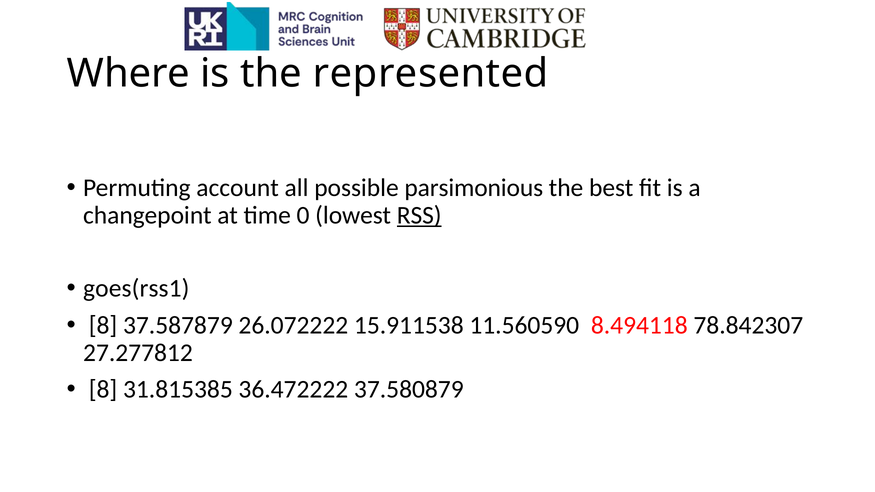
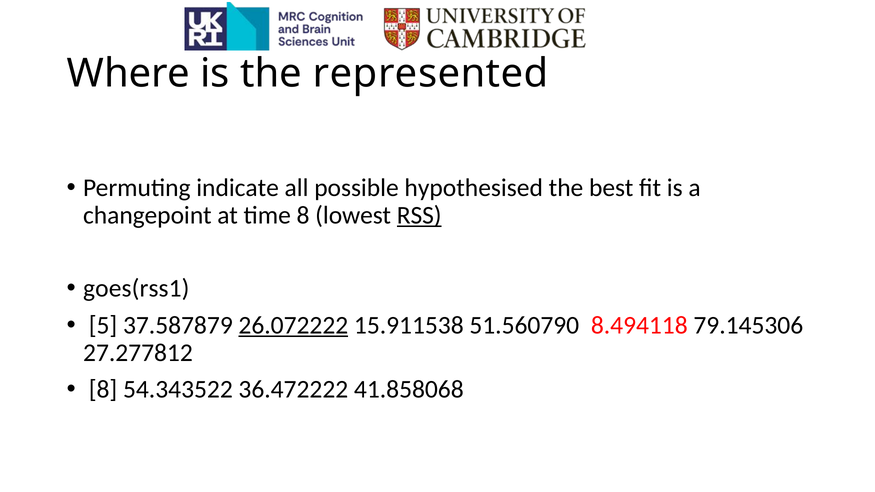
account: account -> indicate (238, 188)
parsimonious: parsimonious -> hypothesised (474, 188)
time 0: 0 -> 8 (303, 215)
8: 8 -> 5 (103, 325)
26.072222 underline: none -> present (293, 325)
11.560590: 11.560590 -> 51.560790 (524, 325)
78.842307: 78.842307 -> 79.145306 (748, 325)
31.815385: 31.815385 -> 54.343522 (178, 390)
37.580879: 37.580879 -> 41.858068 (409, 390)
